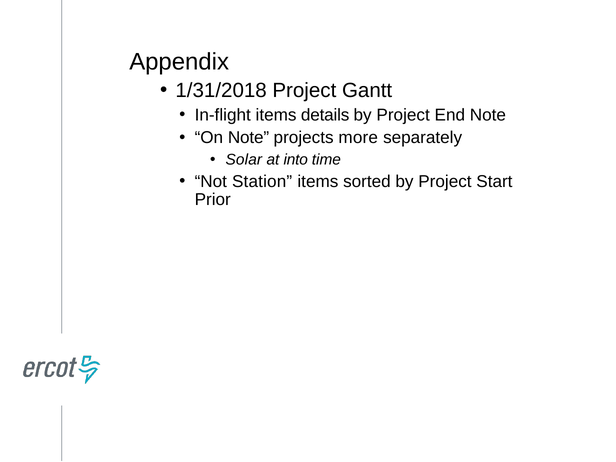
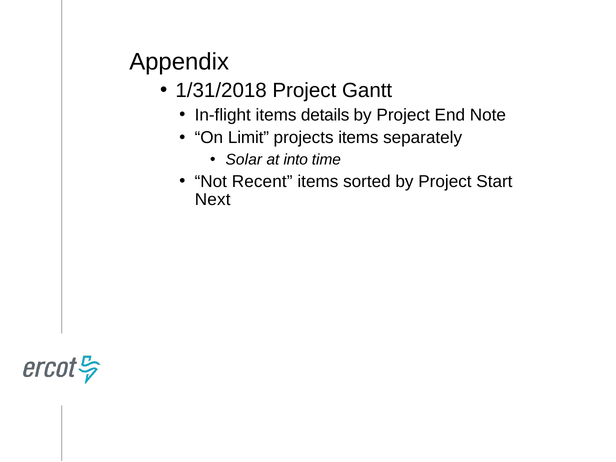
On Note: Note -> Limit (248, 138)
projects more: more -> items (358, 138)
Station: Station -> Recent (262, 181)
Prior: Prior -> Next (213, 200)
